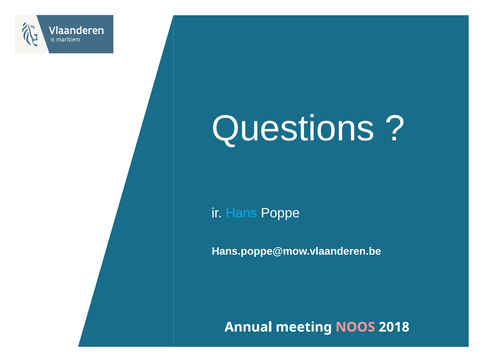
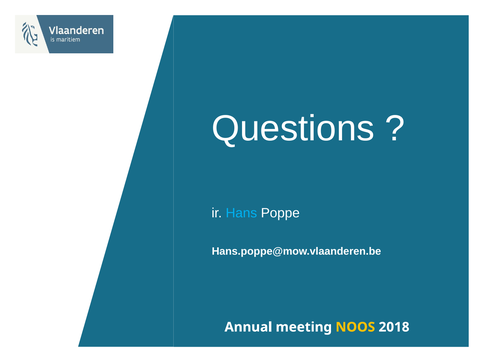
NOOS colour: pink -> yellow (355, 327)
